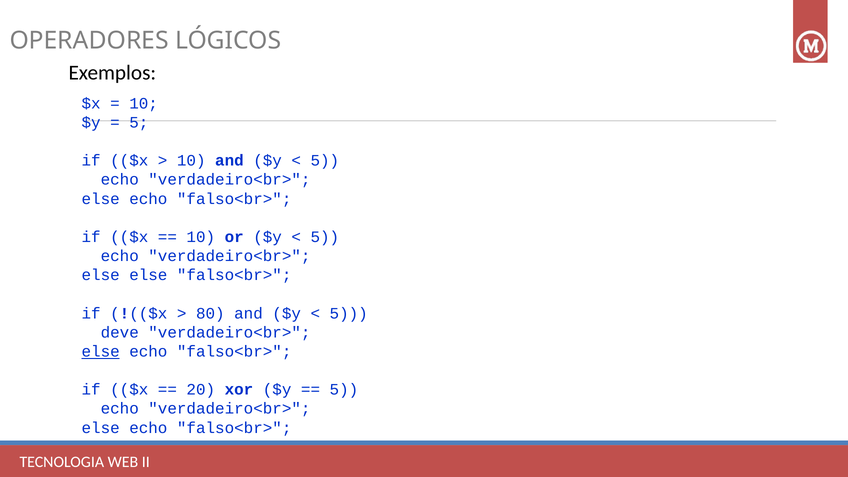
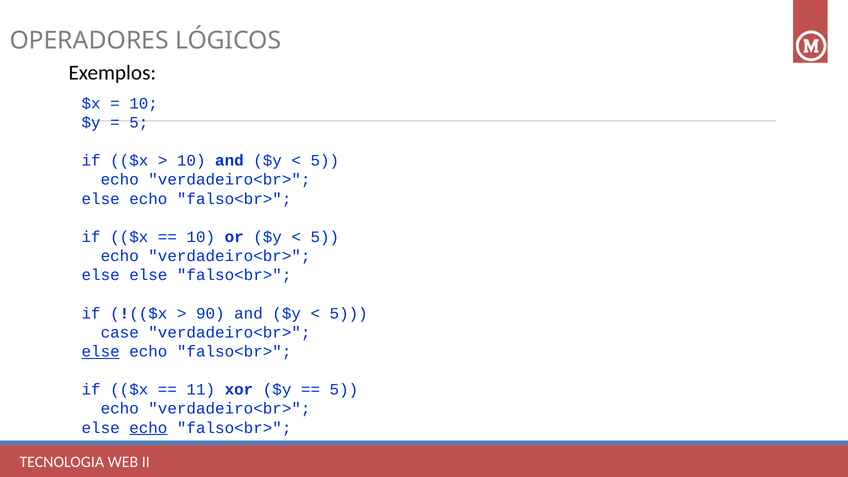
80: 80 -> 90 (210, 313)
deve: deve -> case (120, 332)
20: 20 -> 11 (201, 390)
echo underline: none -> present (148, 428)
